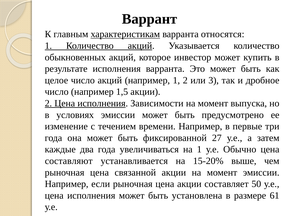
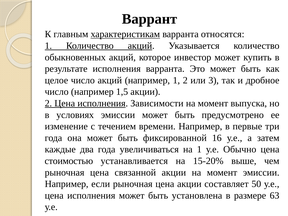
27: 27 -> 16 (217, 138)
составляют: составляют -> стоимостью (69, 161)
61: 61 -> 63 (275, 195)
